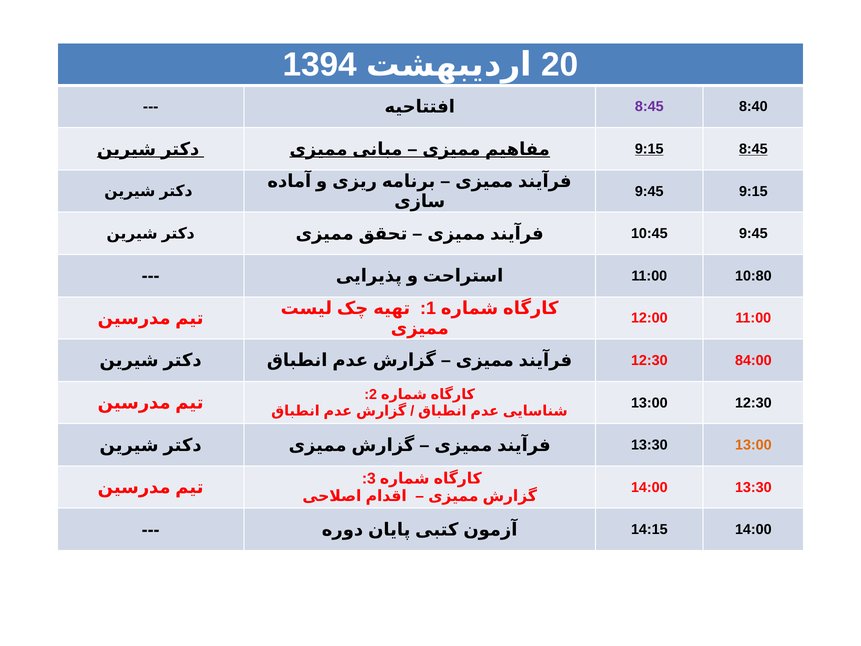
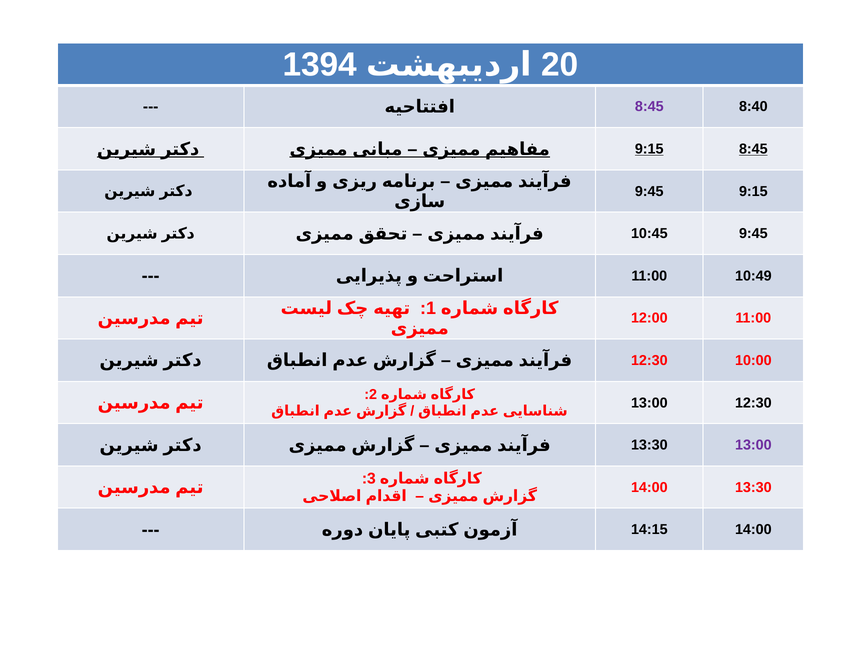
10:80: 10:80 -> 10:49 (753, 276)
84:00: 84:00 -> 10:00 (753, 360)
13:00 colour: orange -> purple (753, 445)
